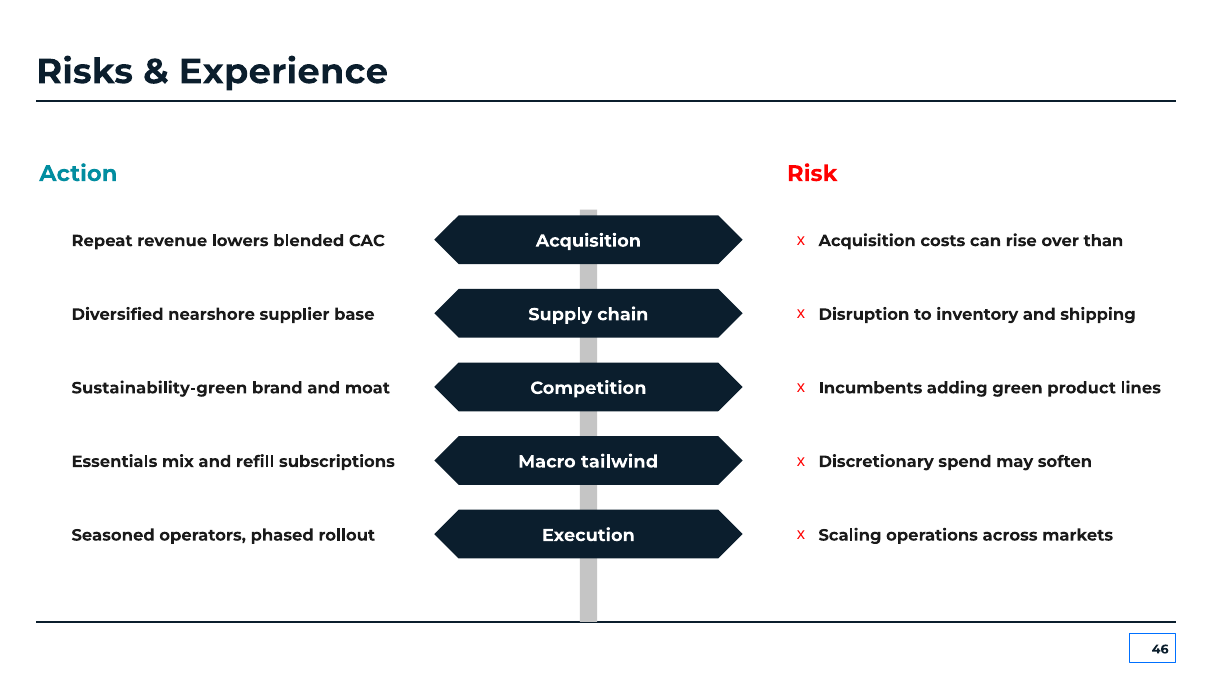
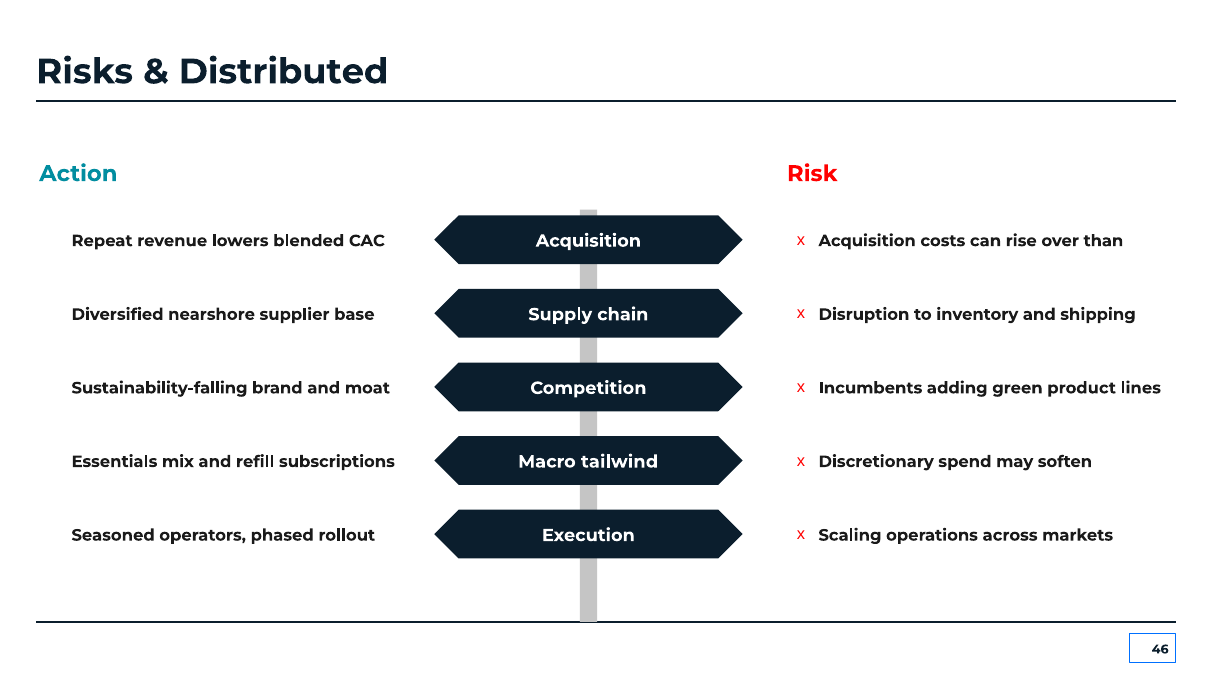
Experience: Experience -> Distributed (284, 72)
Sustainability-green: Sustainability-green -> Sustainability-falling (160, 388)
